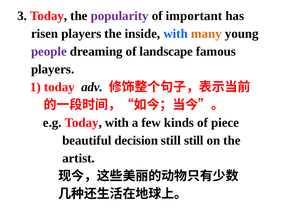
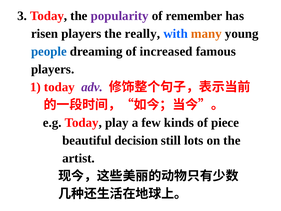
important: important -> remember (194, 16)
inside: inside -> really (142, 34)
people colour: purple -> blue (49, 51)
landscape: landscape -> increased (166, 51)
adv colour: black -> purple (92, 87)
Today with: with -> play (117, 123)
still still: still -> lots (194, 140)
